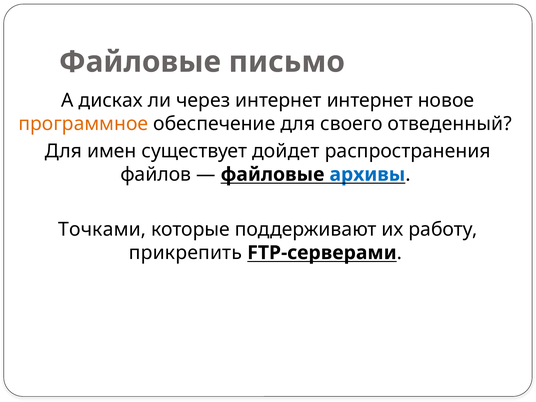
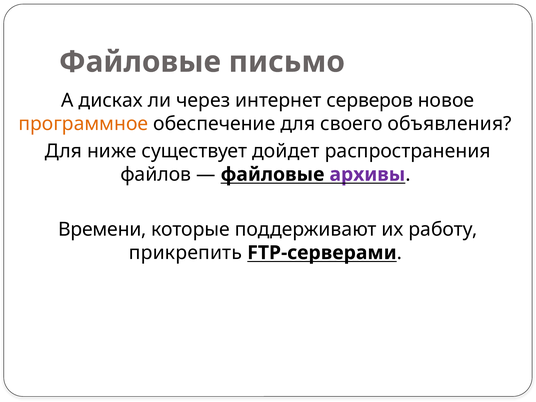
интернет интернет: интернет -> серверов (370, 100)
отведенный: отведенный -> объявления (450, 124)
имен: имен -> ниже (112, 151)
архивы colour: blue -> purple (367, 174)
Точками: Точками -> Времени (102, 230)
